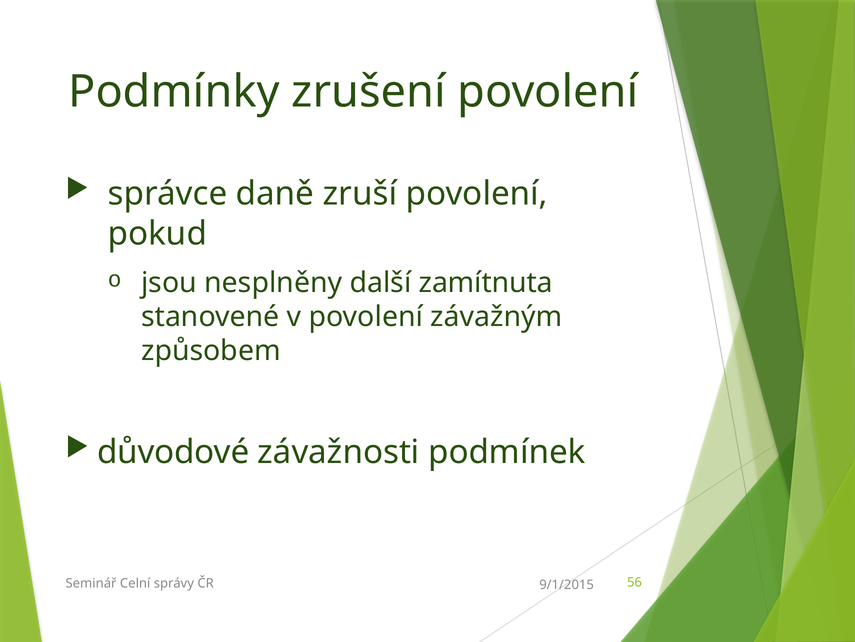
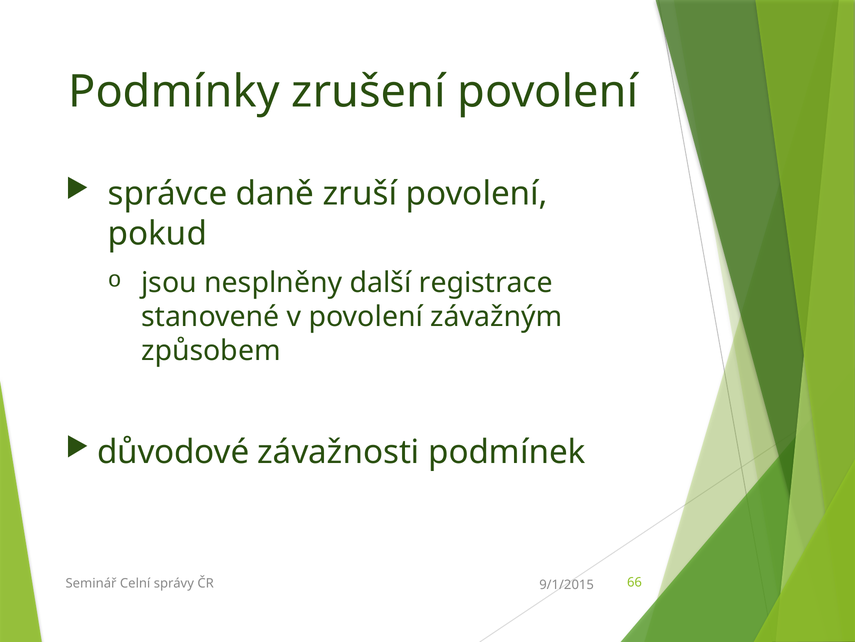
zamítnuta: zamítnuta -> registrace (486, 282)
56: 56 -> 66 (634, 582)
